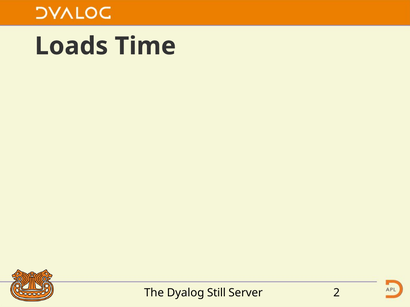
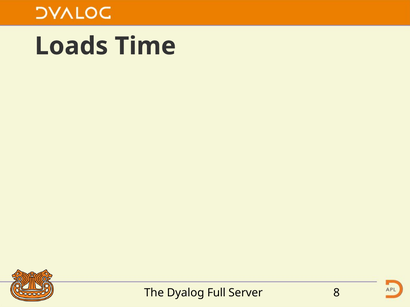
Still: Still -> Full (216, 293)
2: 2 -> 8 (337, 293)
